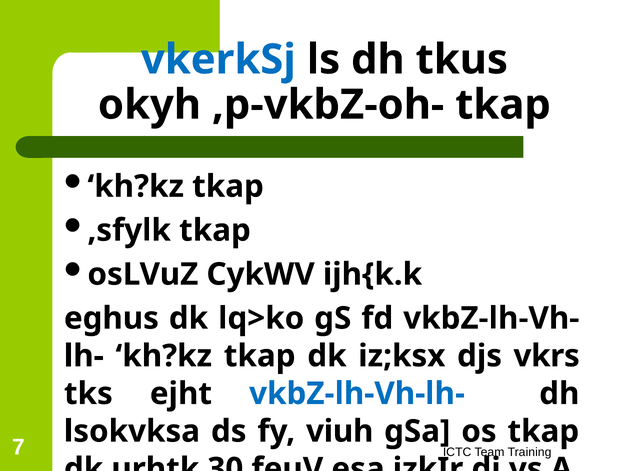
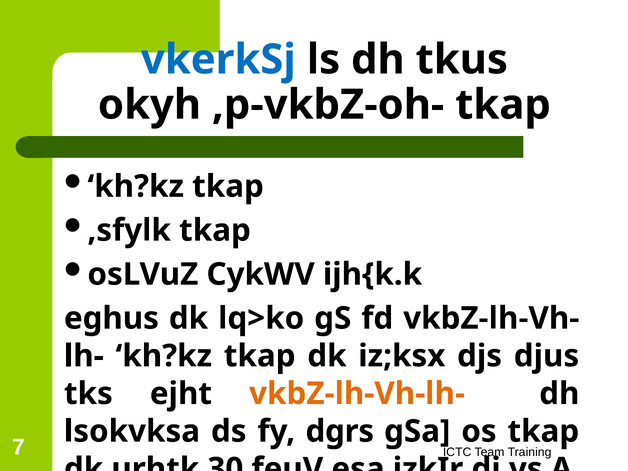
vkrs: vkrs -> djus (546, 356)
vkbZ-lh-Vh-lh- colour: blue -> orange (357, 394)
viuh: viuh -> dgrs (340, 431)
